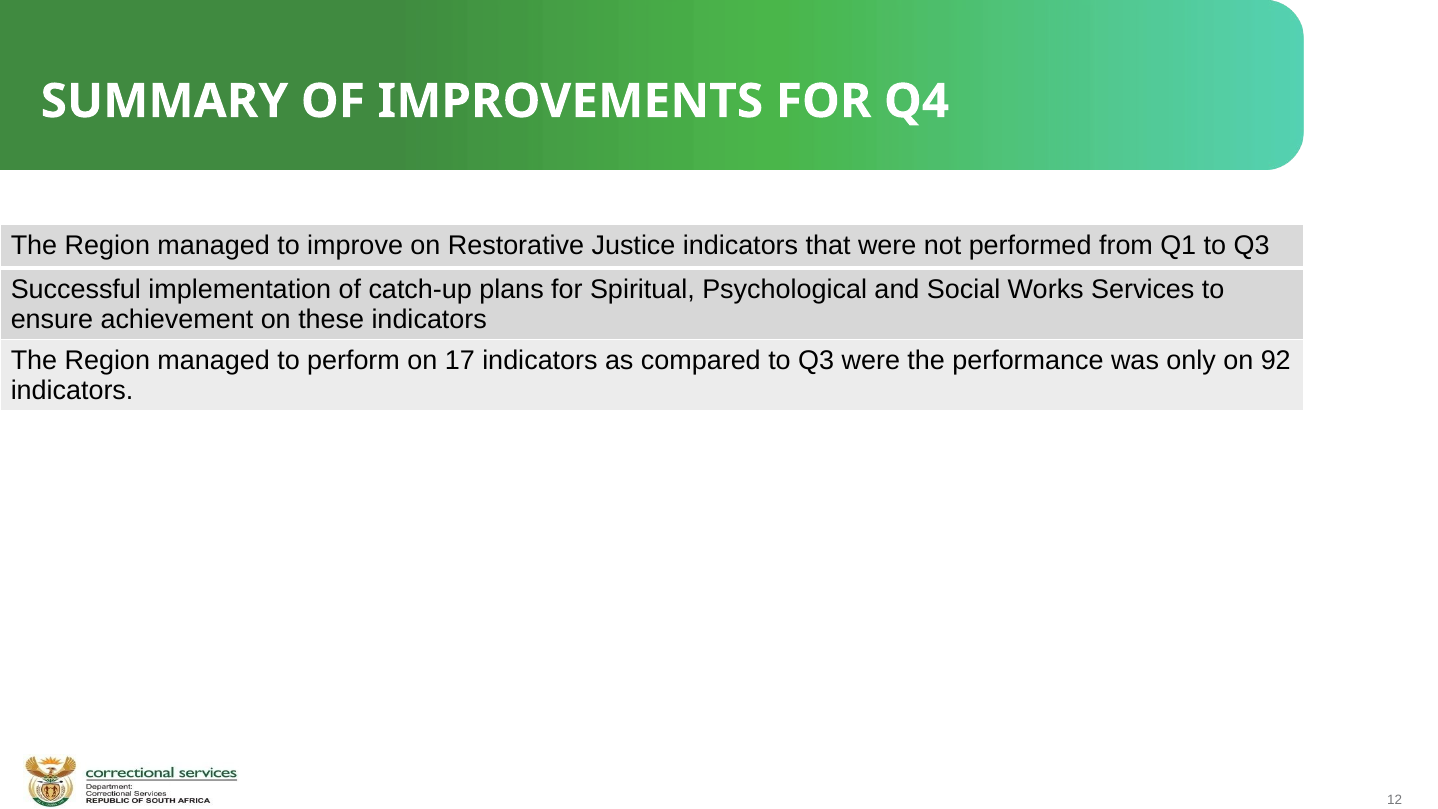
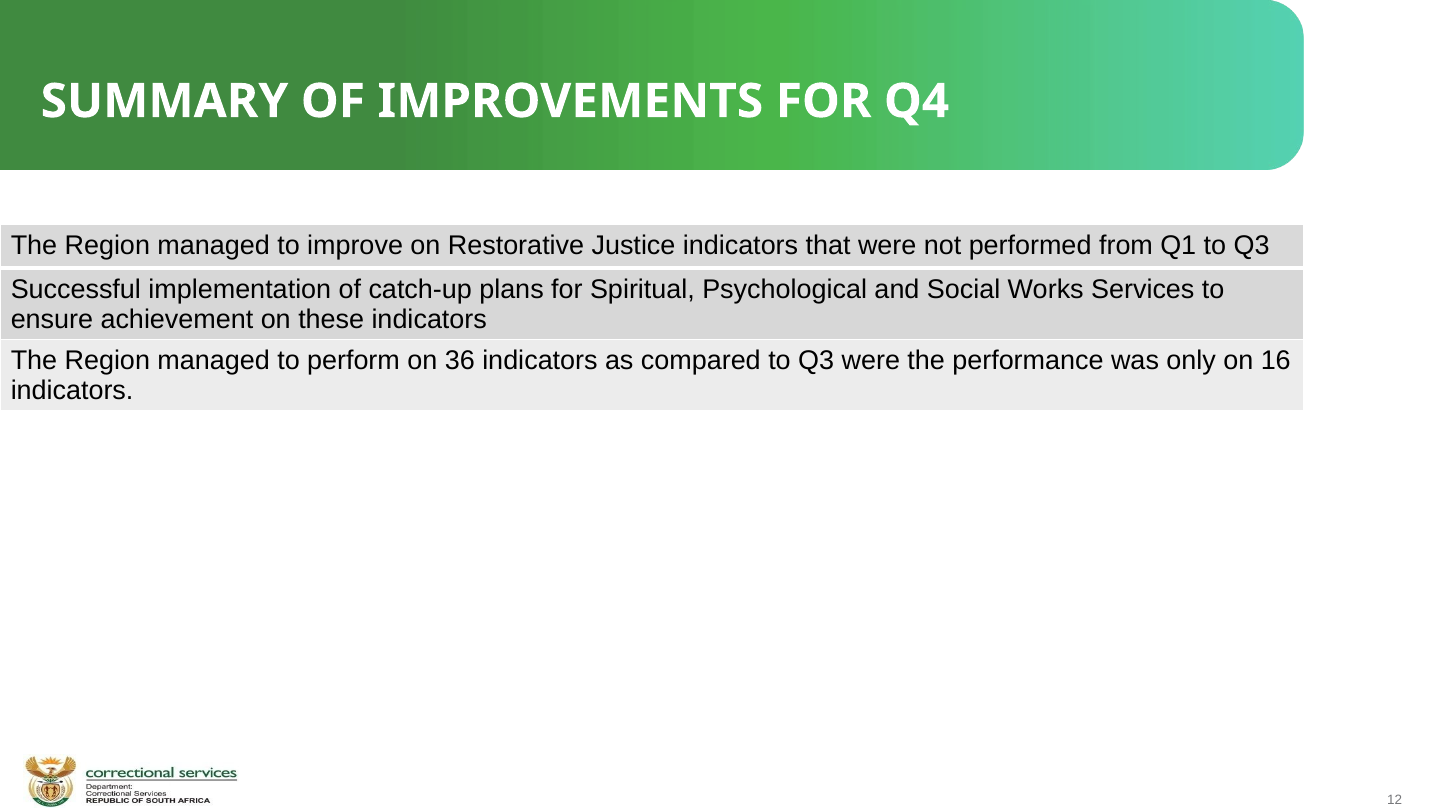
17: 17 -> 36 (460, 361)
92: 92 -> 16 (1276, 361)
